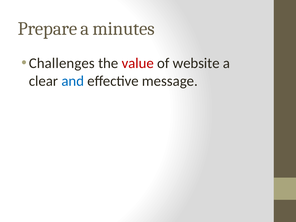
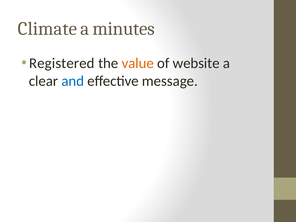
Prepare: Prepare -> Climate (47, 29)
Challenges: Challenges -> Registered (62, 63)
value colour: red -> orange (138, 63)
